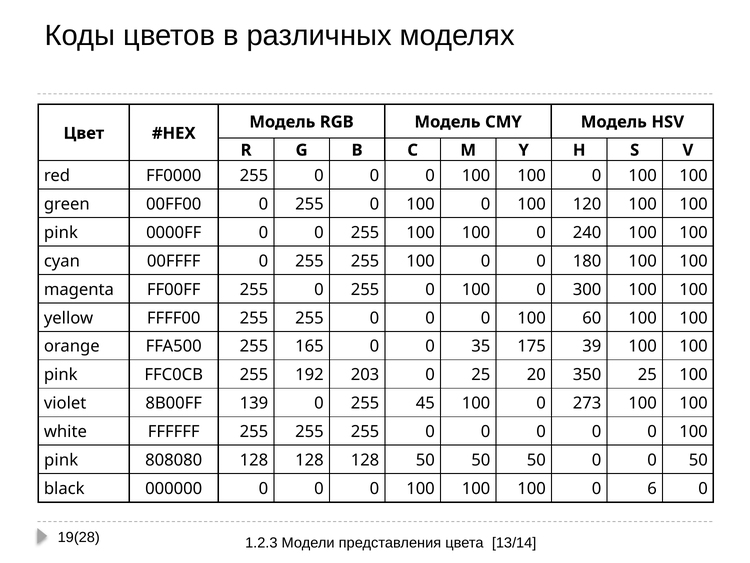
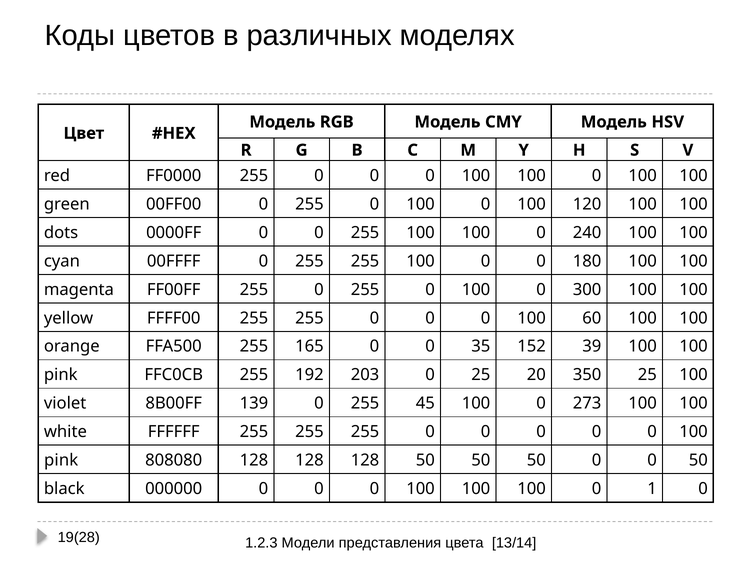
pink: pink -> dots (61, 232)
175: 175 -> 152 (532, 346)
6: 6 -> 1 (652, 488)
